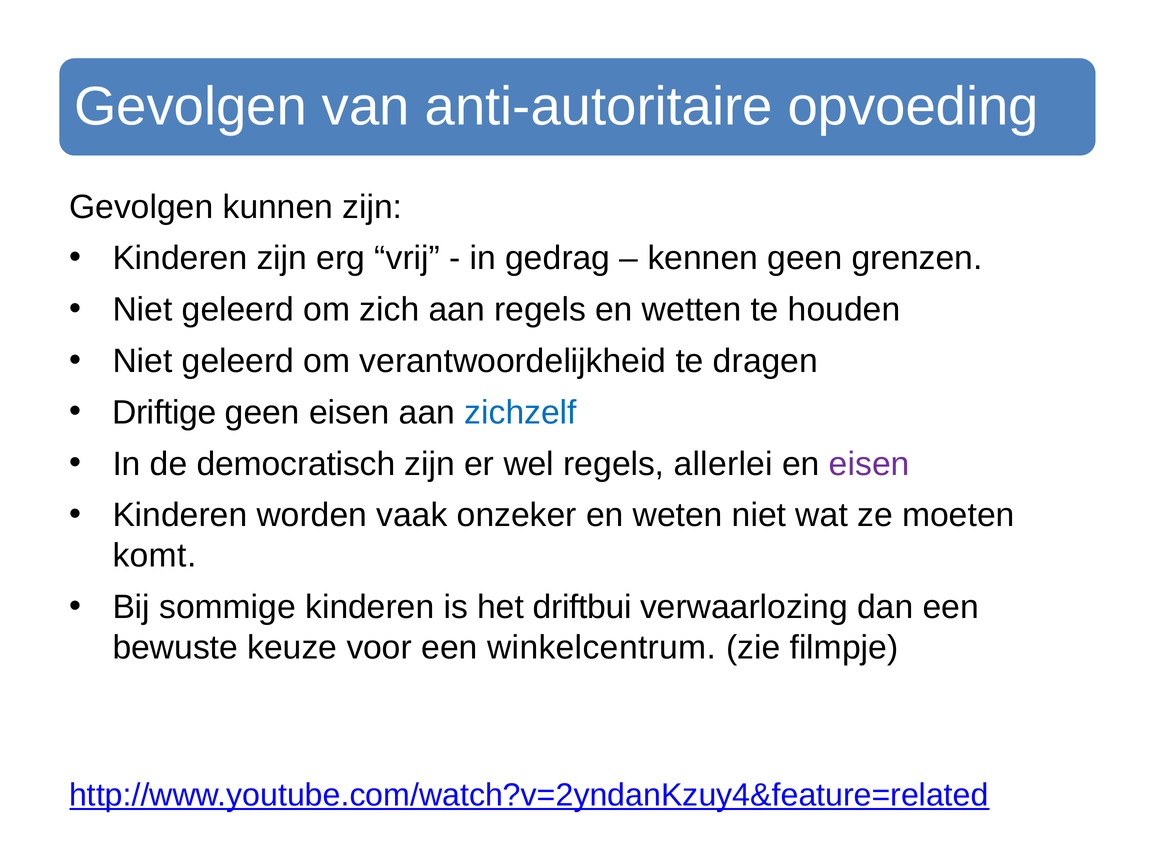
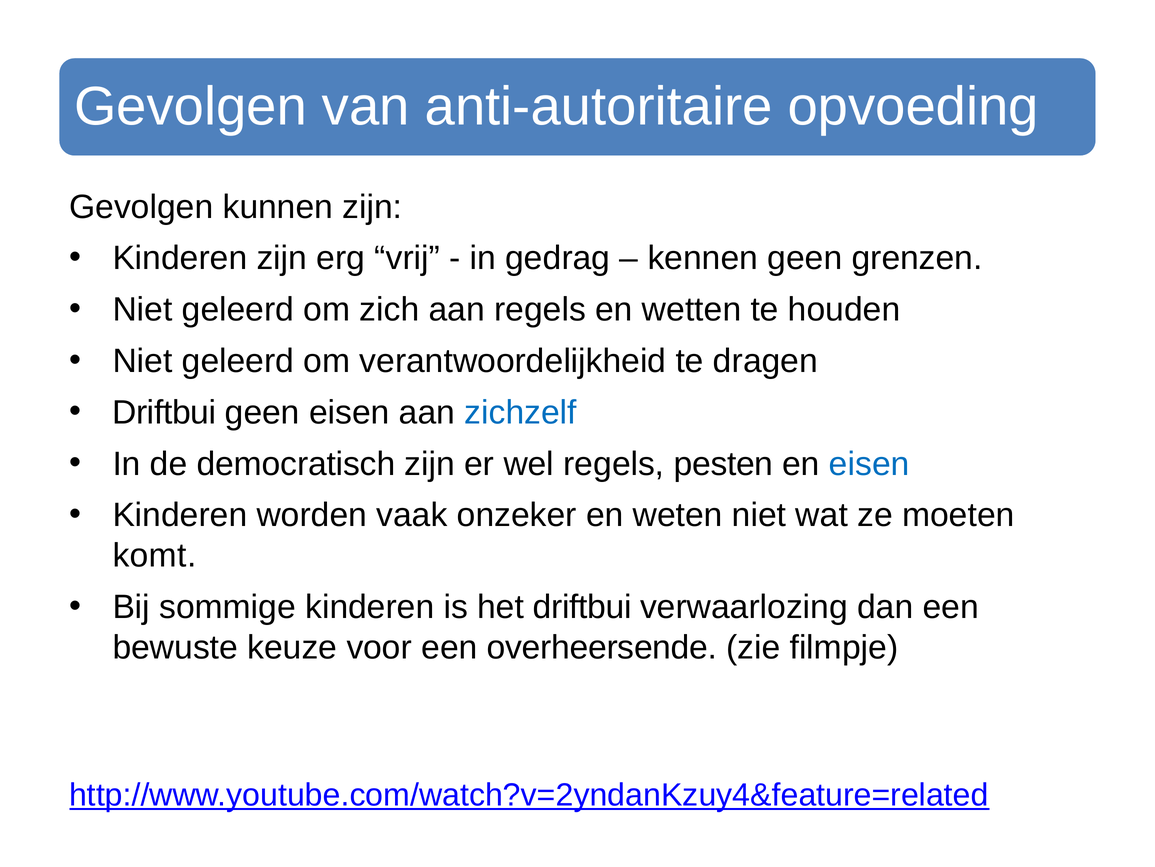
Driftige: Driftige -> Driftbui (164, 412)
allerlei: allerlei -> pesten (723, 463)
eisen colour: purple -> blue (869, 463)
winkelcentrum: winkelcentrum -> overheersende (602, 647)
